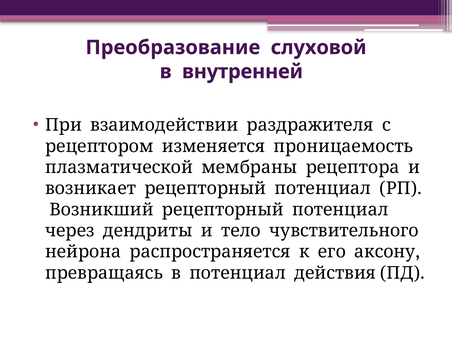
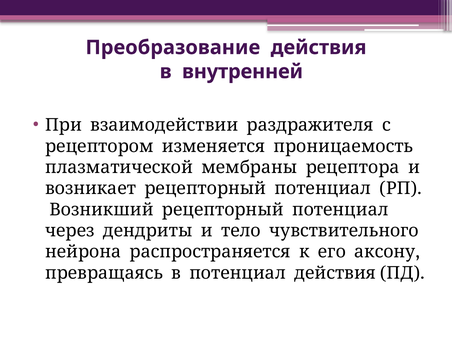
Преобразование слуховой: слуховой -> действия (319, 47)
